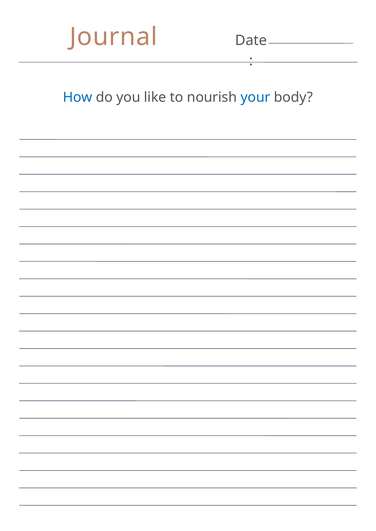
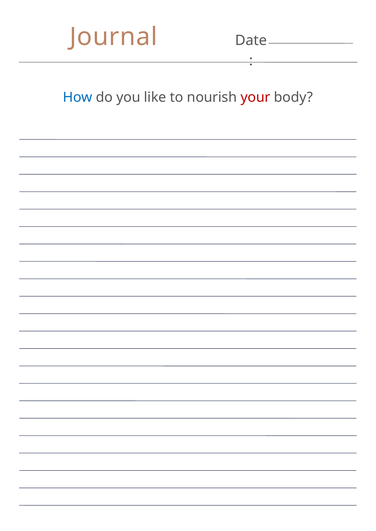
your colour: blue -> red (255, 98)
